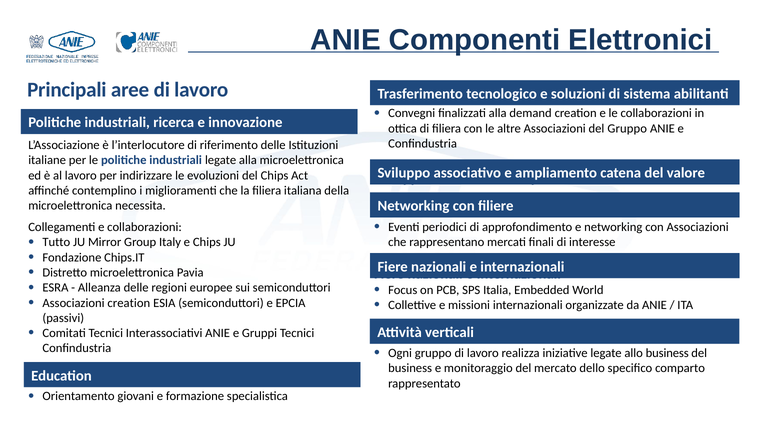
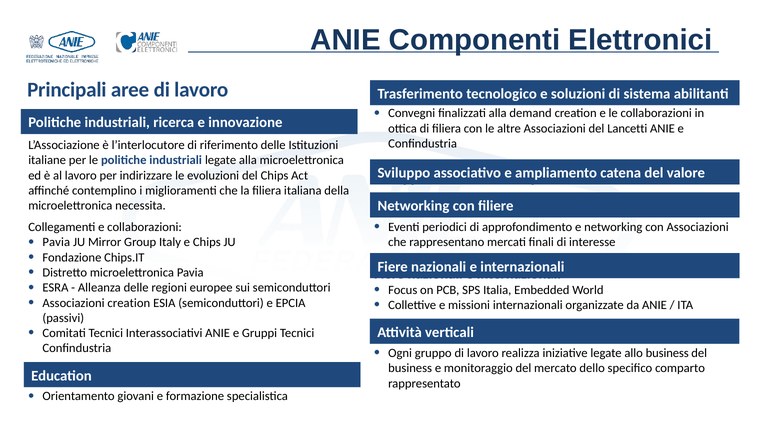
del Gruppo: Gruppo -> Lancetti (627, 129)
Tutto: Tutto -> Pavia (56, 243)
